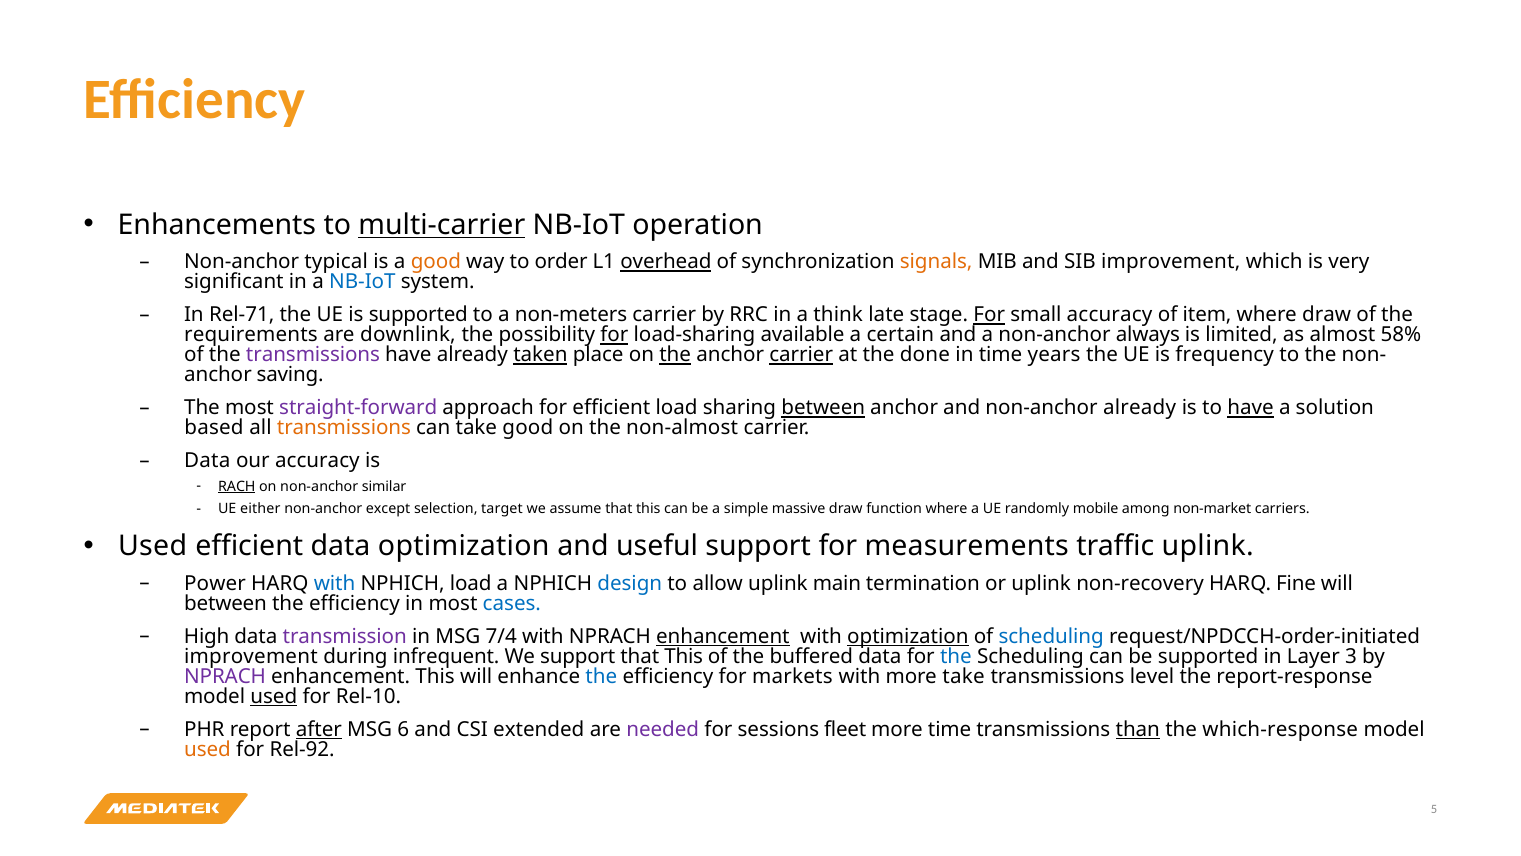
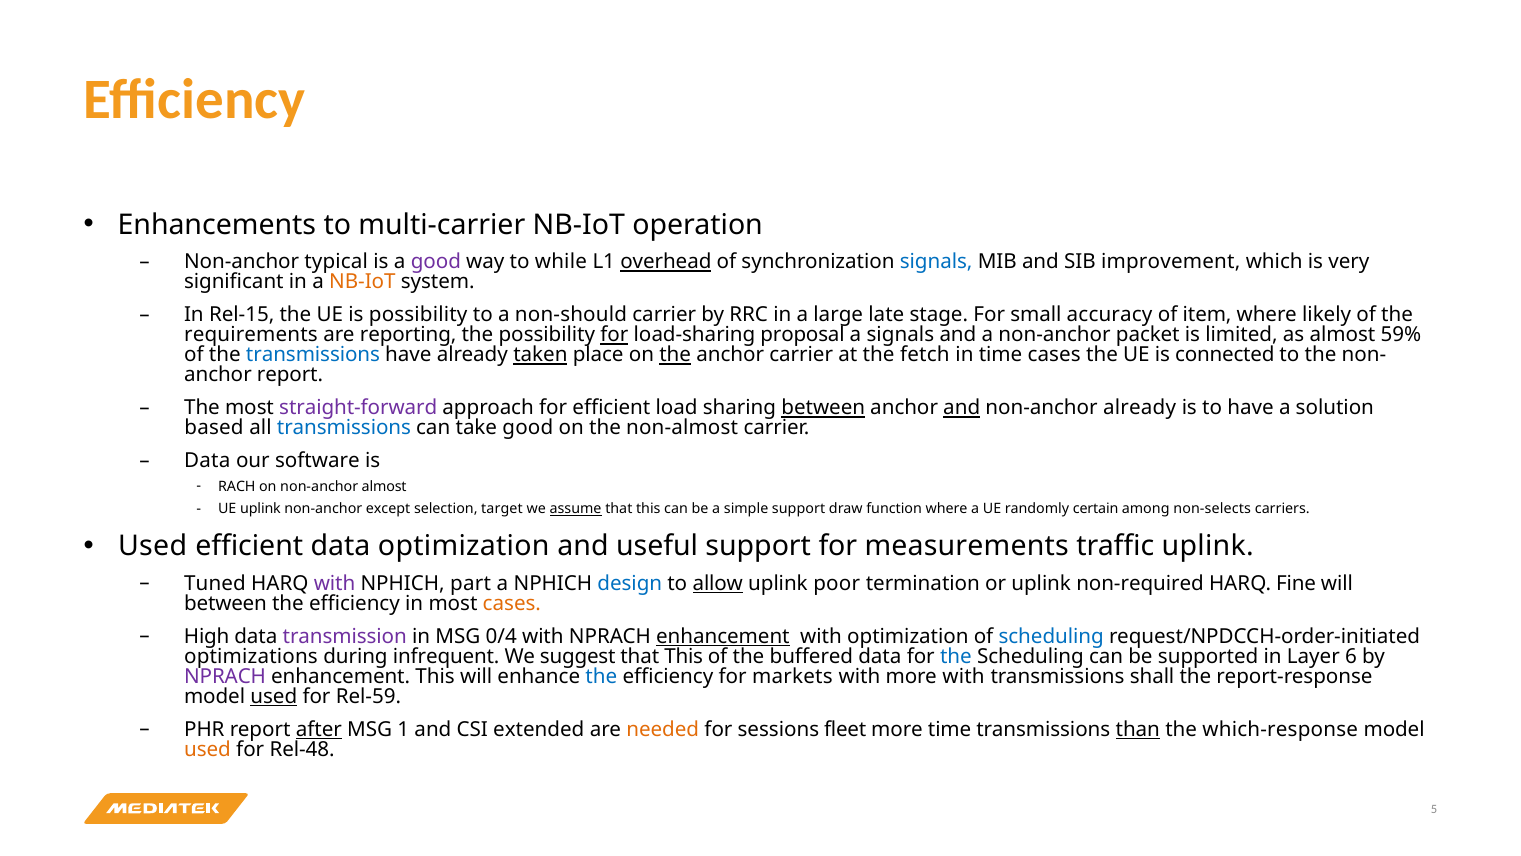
multi-carrier underline: present -> none (442, 225)
good colour: orange -> purple (436, 262)
order: order -> while (561, 262)
signals colour: orange -> blue (936, 262)
NB-IoT colour: blue -> orange (362, 282)
Rel-71: Rel-71 -> Rel-15 (242, 315)
is supported: supported -> possibility (418, 315)
non-meters: non-meters -> non-should (571, 315)
think: think -> large (838, 315)
For underline: present -> none (989, 315)
where draw: draw -> likely (1327, 315)
downlink: downlink -> reporting (408, 335)
available: available -> proposal (803, 335)
a certain: certain -> signals (900, 335)
always: always -> packet (1148, 335)
58%: 58% -> 59% (1401, 335)
transmissions colour: purple -> blue (313, 355)
carrier underline: present -> none (801, 355)
done: done -> fetch (925, 355)
time years: years -> cases (1054, 355)
frequency: frequency -> connected (1225, 355)
anchor saving: saving -> report (290, 375)
and underline: none -> present (962, 408)
have underline: present -> none (1251, 408)
transmissions colour: orange -> blue (344, 428)
our accuracy: accuracy -> software (317, 461)
RACH underline: present -> none (237, 487)
non-anchor similar: similar -> almost (384, 487)
UE either: either -> uplink (261, 509)
assume underline: none -> present (576, 509)
simple massive: massive -> support (799, 509)
mobile: mobile -> certain (1096, 509)
non-market: non-market -> non-selects (1212, 509)
Power: Power -> Tuned (215, 583)
with colour: blue -> purple (335, 583)
NPHICH load: load -> part (471, 583)
allow underline: none -> present (718, 583)
main: main -> poor (837, 583)
non-recovery: non-recovery -> non-required (1140, 583)
cases colour: blue -> orange (512, 603)
7/4: 7/4 -> 0/4 (501, 636)
optimization underline: present -> none (908, 636)
improvement: improvement -> optimizations (251, 656)
We support: support -> suggest (578, 656)
3: 3 -> 6 (1351, 656)
more take: take -> with (964, 676)
level: level -> shall (1152, 676)
Rel-10: Rel-10 -> Rel-59 (368, 696)
6: 6 -> 1 (403, 729)
needed colour: purple -> orange (663, 729)
Rel-92: Rel-92 -> Rel-48 (302, 749)
